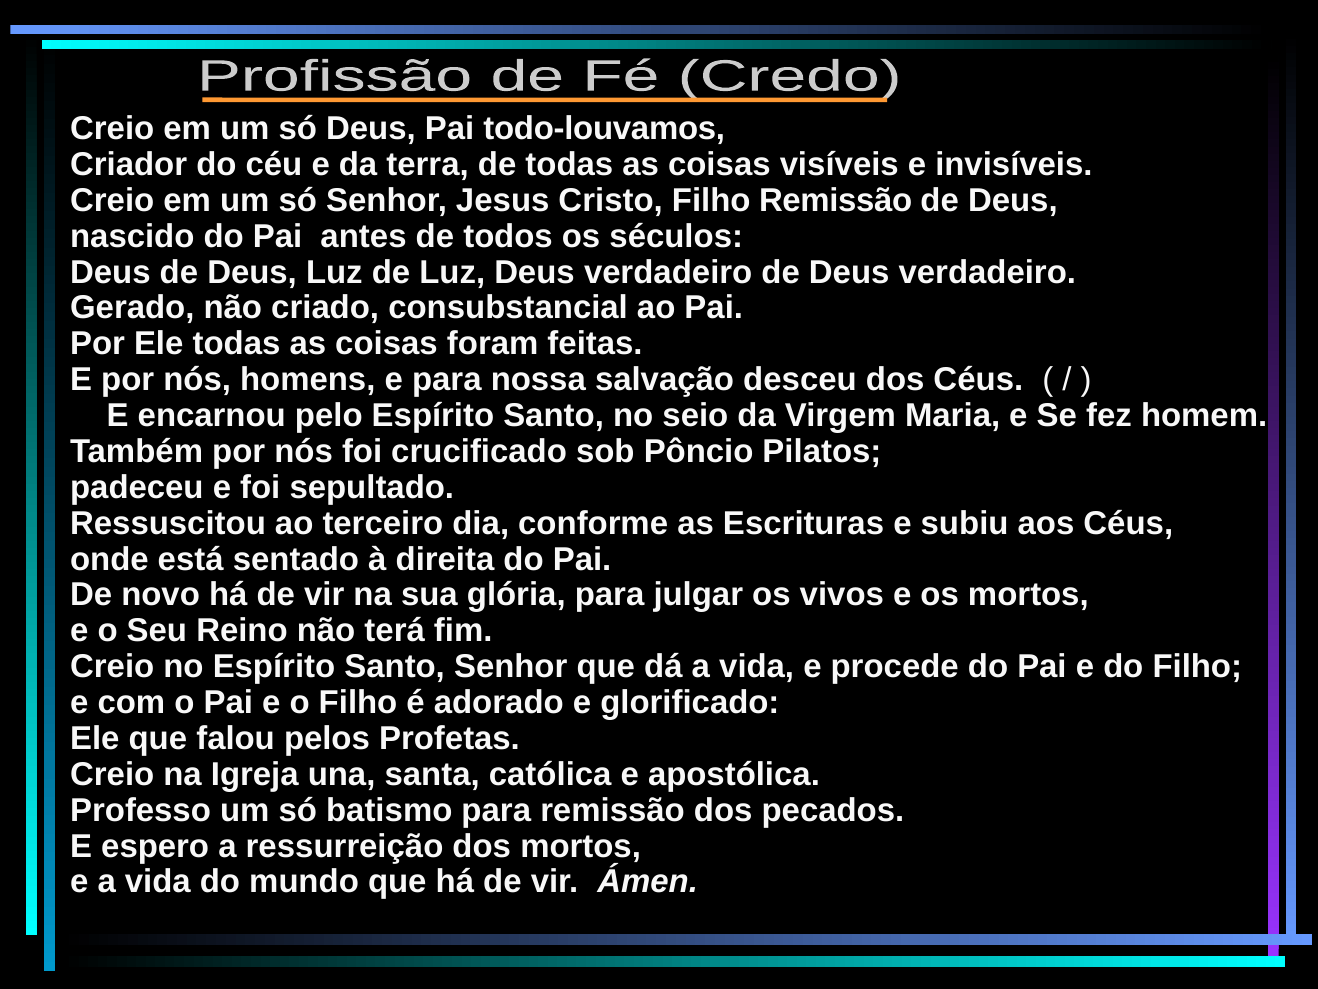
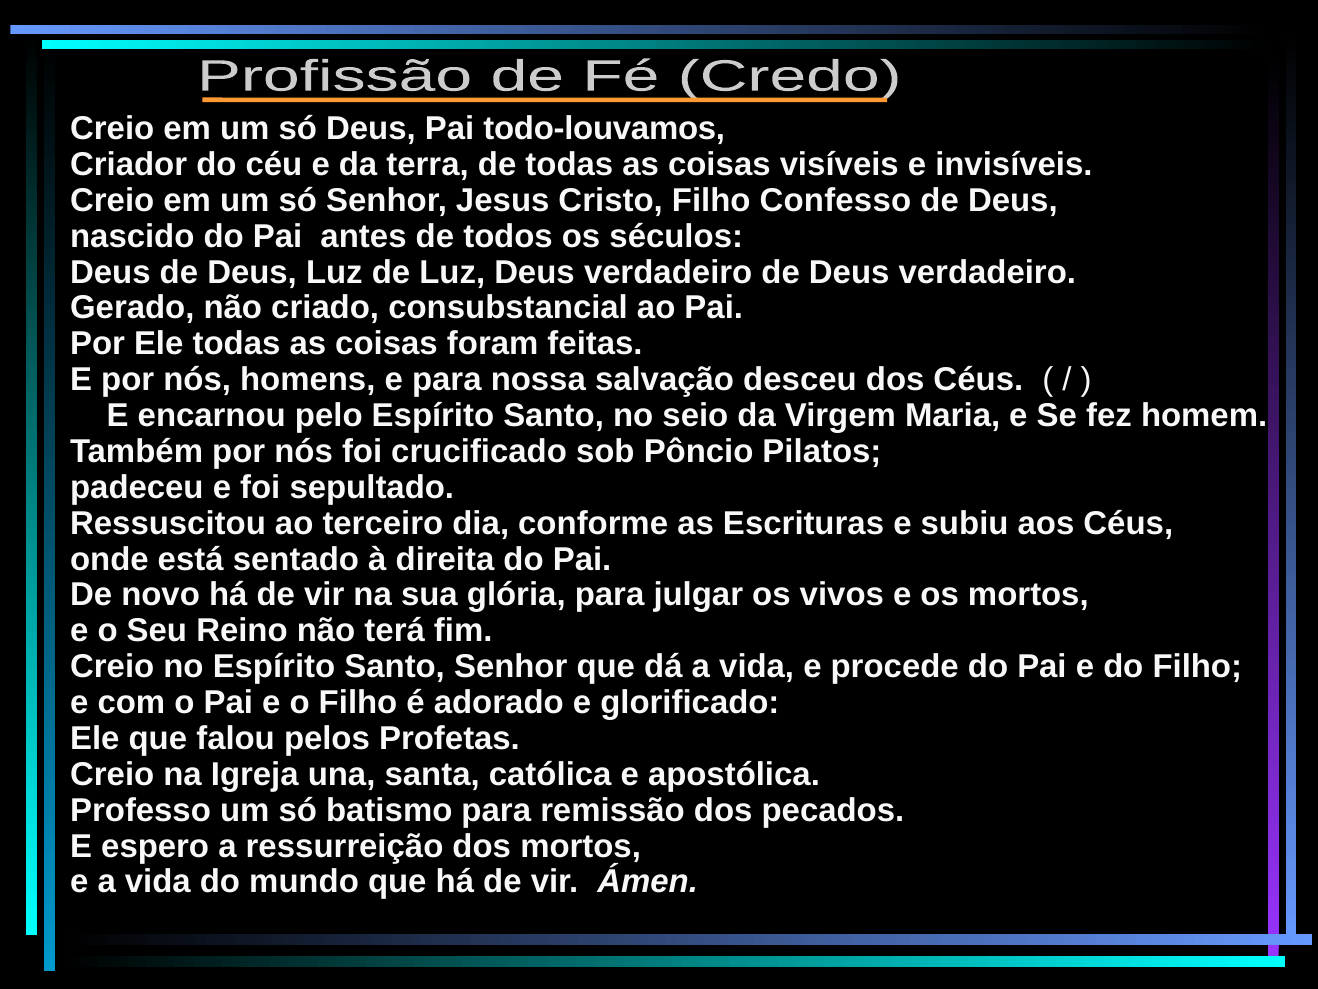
Filho Remissão: Remissão -> Confesso (835, 200)
